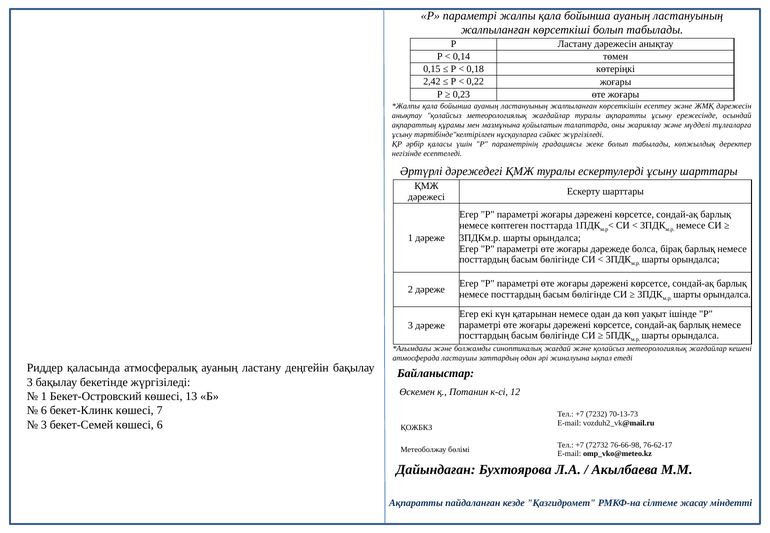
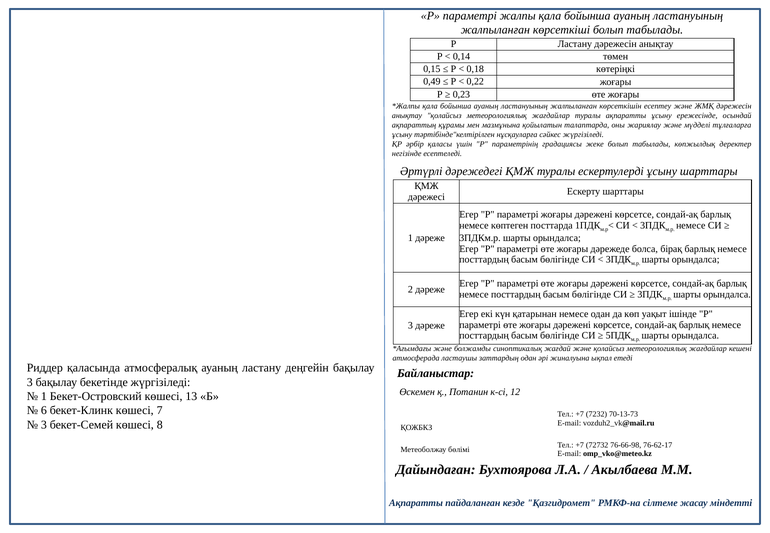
2,42: 2,42 -> 0,49 (432, 82)
көшесі 6: 6 -> 8 (160, 425)
